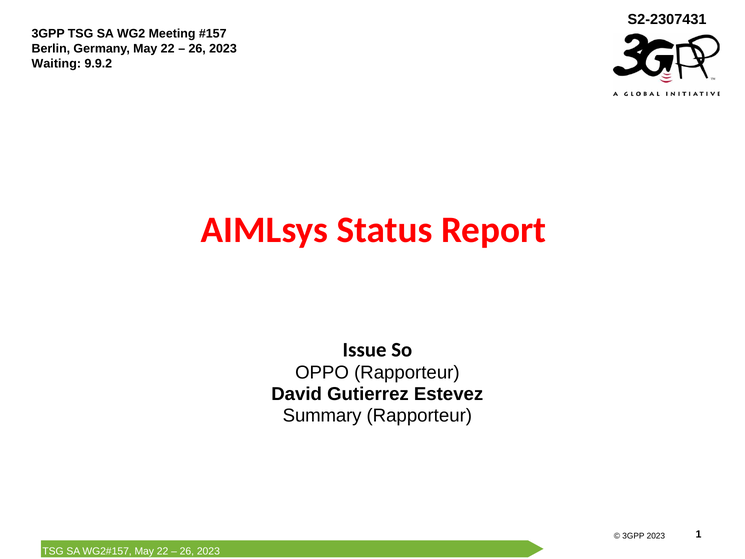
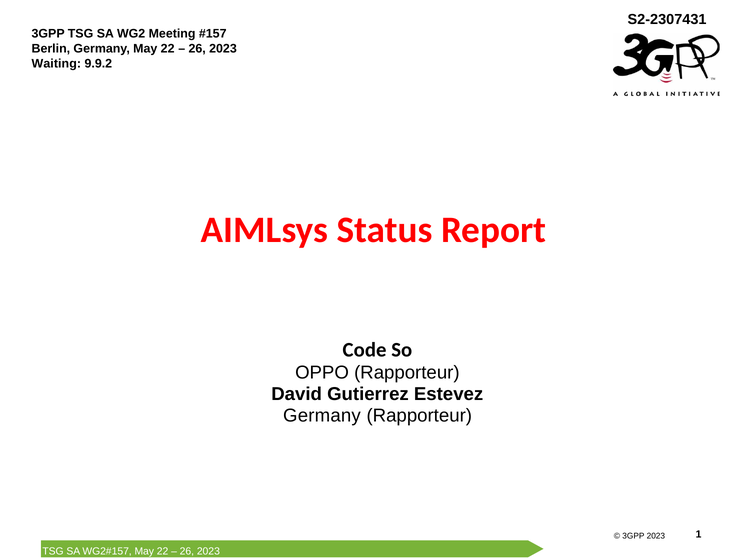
Issue: Issue -> Code (365, 350)
Summary: Summary -> Germany (322, 416)
